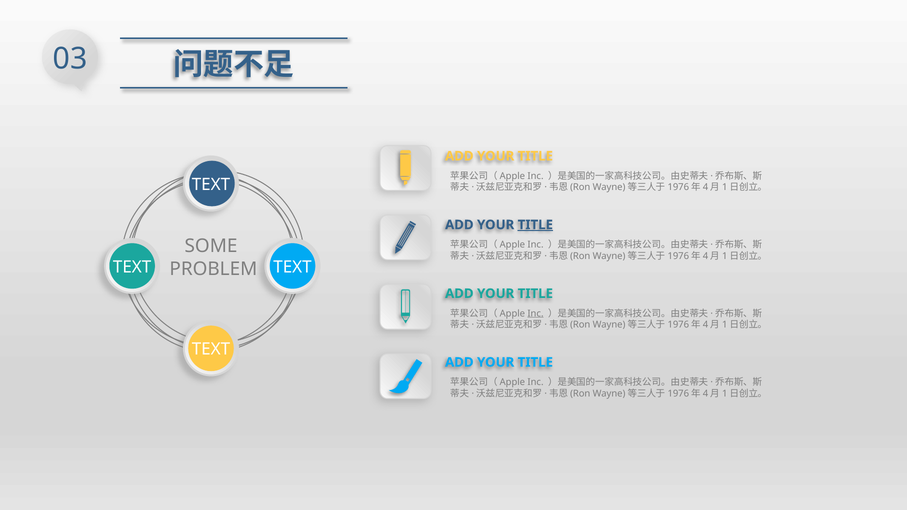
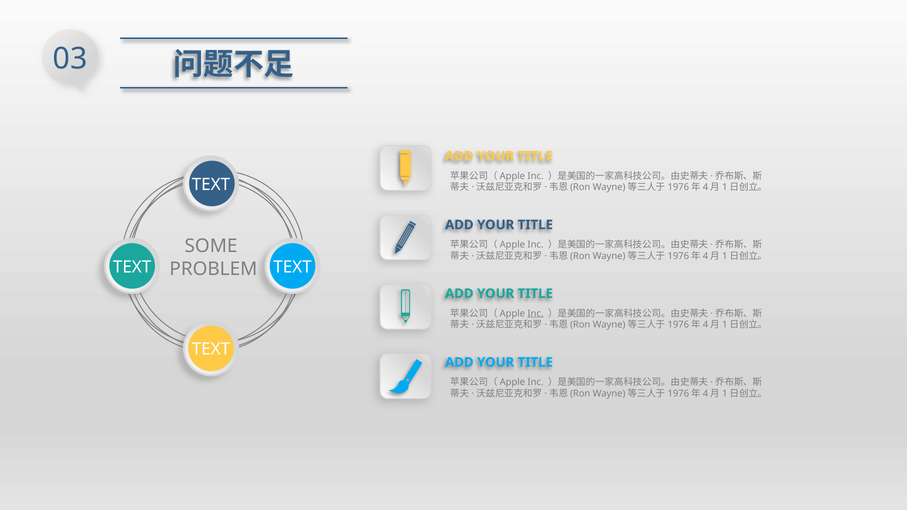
TITLE underline: present -> none (535, 225)
